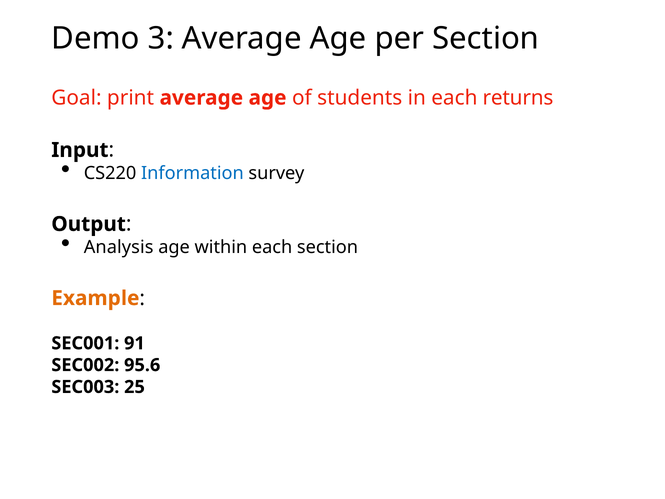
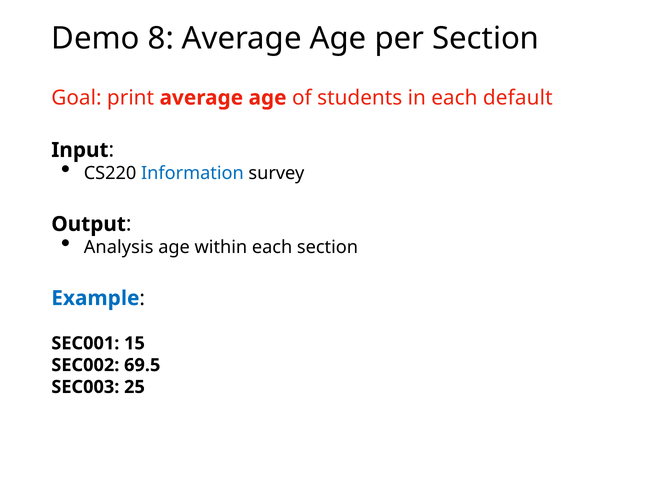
3: 3 -> 8 (161, 38)
returns: returns -> default (518, 98)
Example colour: orange -> blue (95, 298)
91: 91 -> 15 (134, 343)
95.6: 95.6 -> 69.5 (142, 365)
